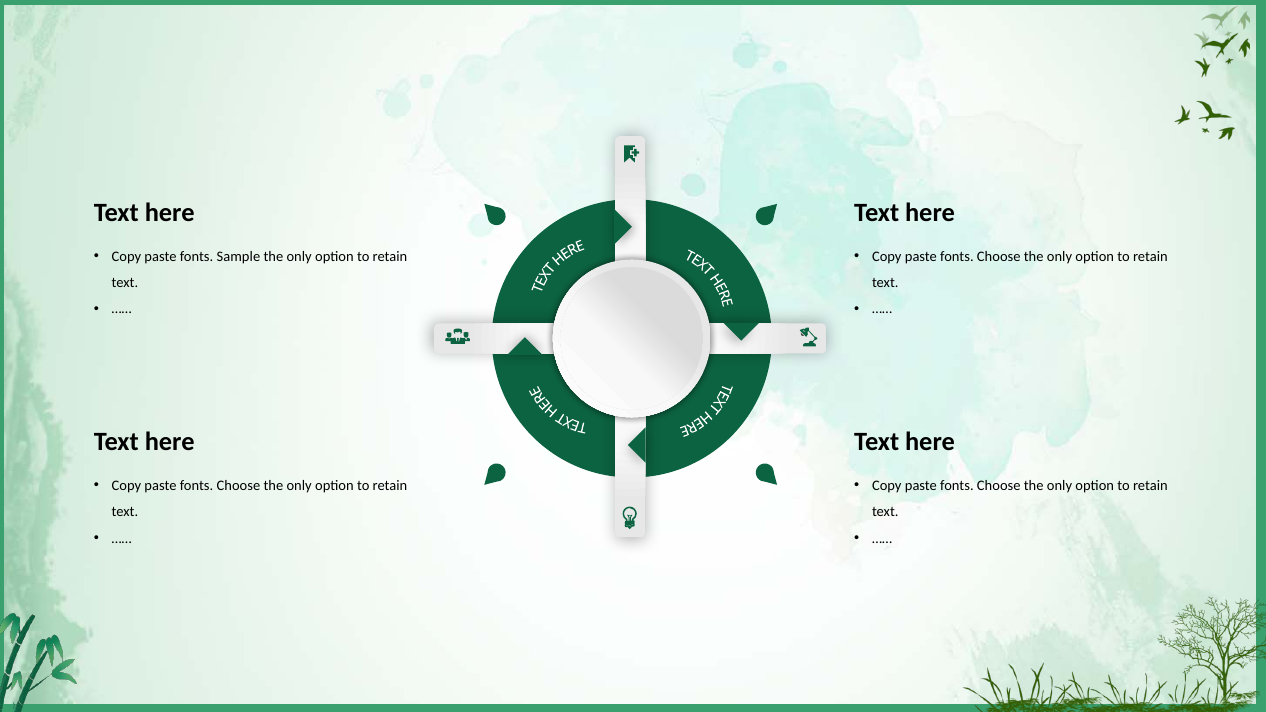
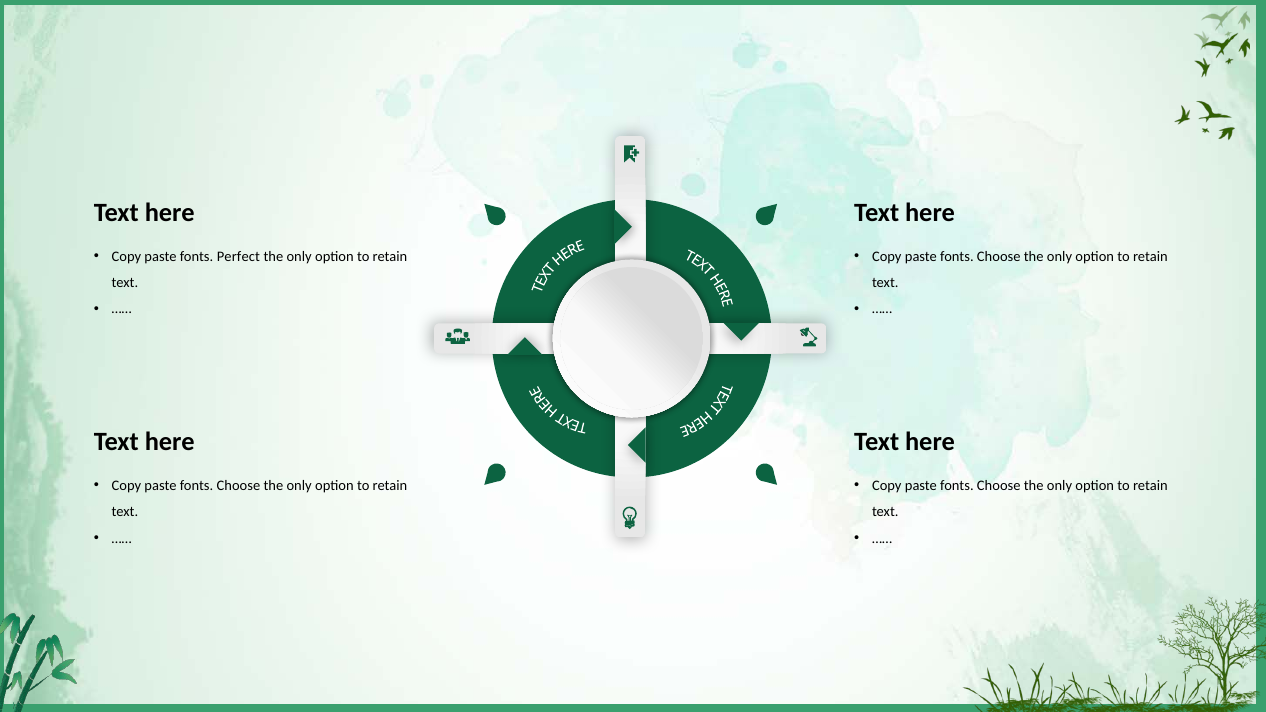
Sample: Sample -> Perfect (238, 257)
